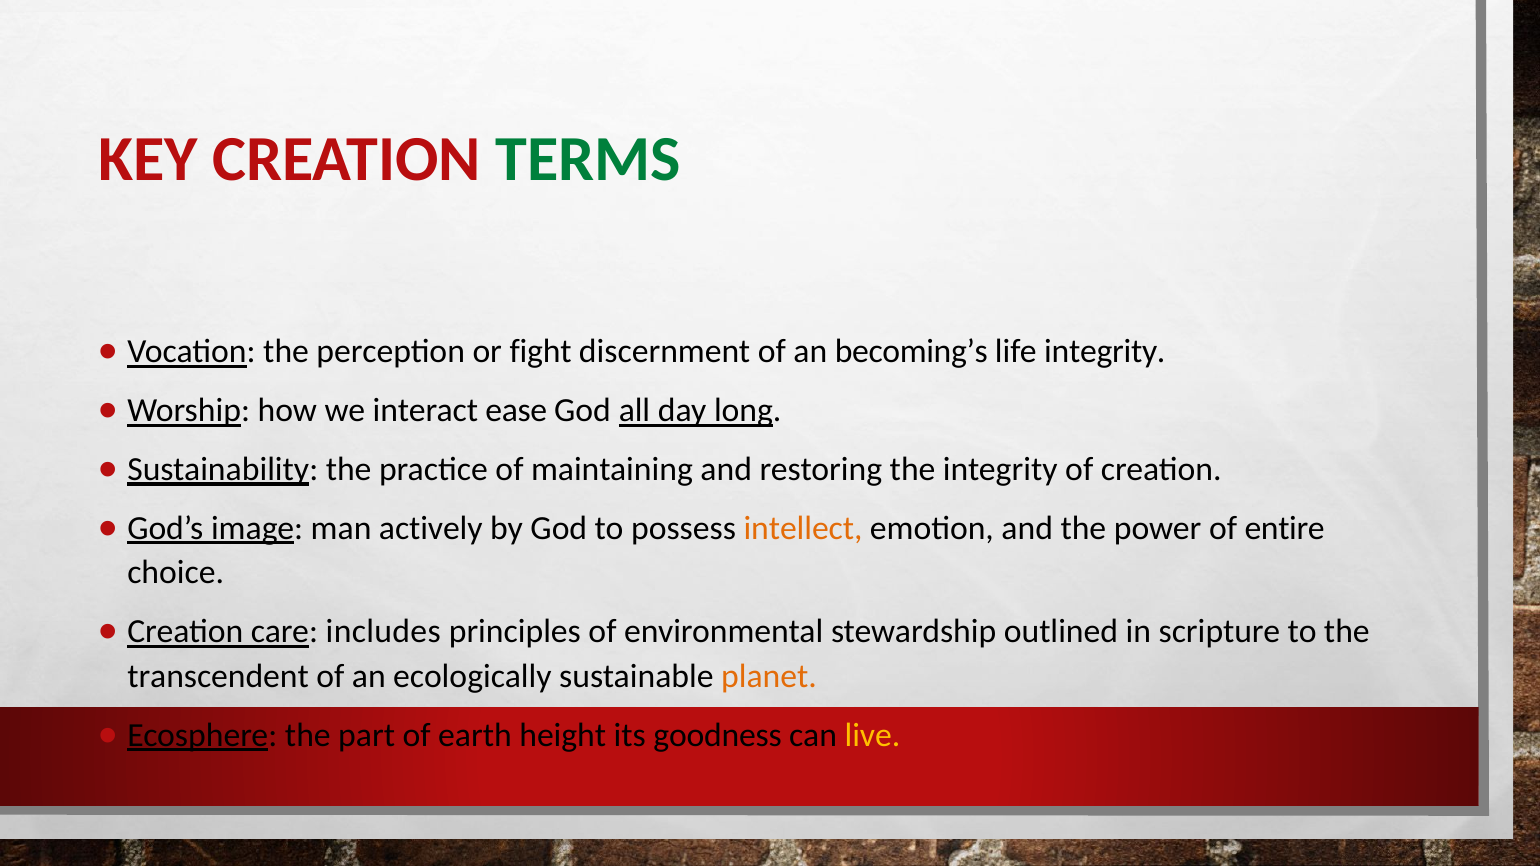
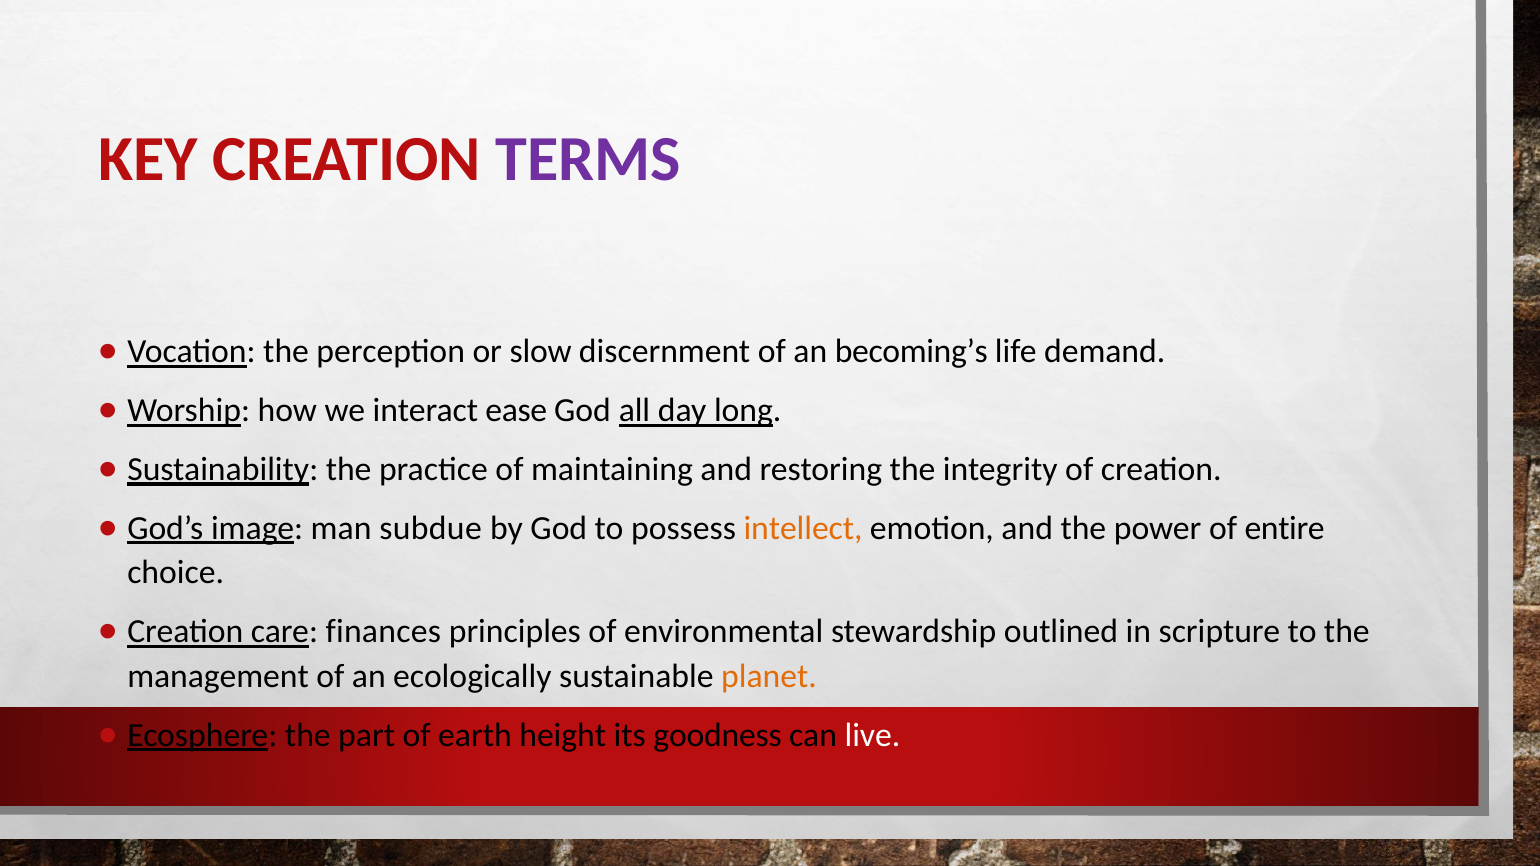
TERMS colour: green -> purple (588, 159)
fight: fight -> slow (541, 352)
life integrity: integrity -> demand (1105, 352)
actively: actively -> subdue (431, 529)
includes: includes -> finances (383, 632)
transcendent: transcendent -> management (218, 676)
live colour: yellow -> white (872, 735)
